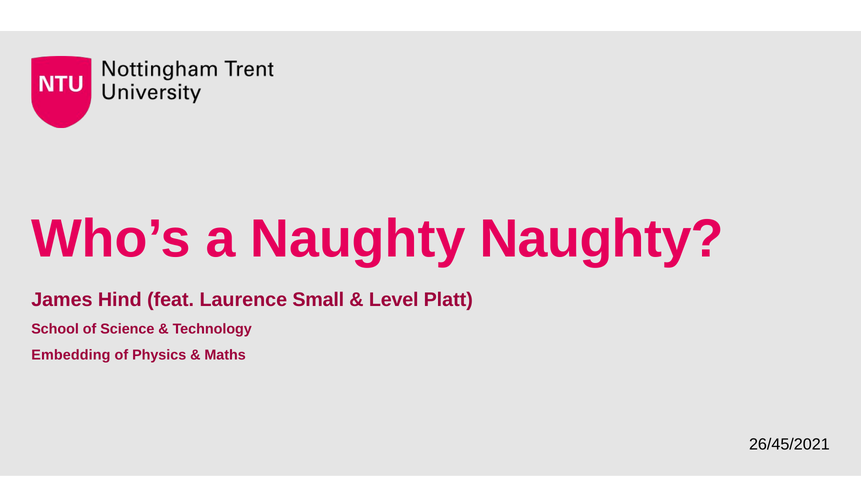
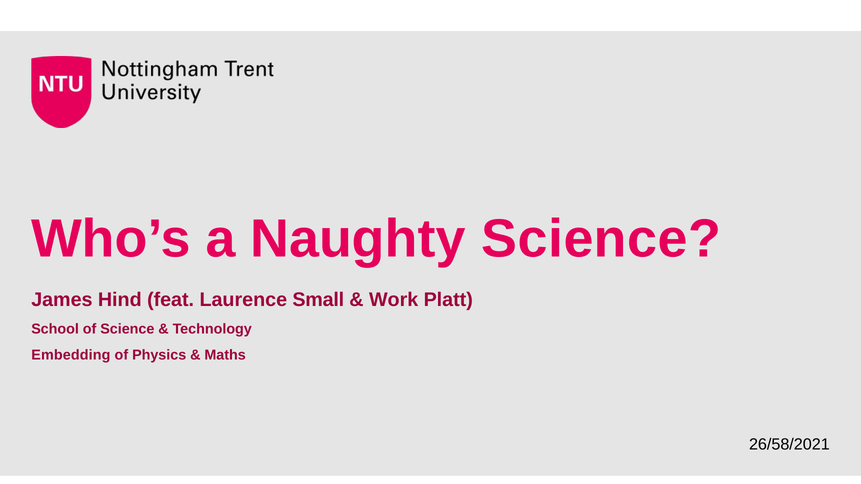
Naughty Naughty: Naughty -> Science (601, 239)
Level: Level -> Work (394, 300)
26/45/2021: 26/45/2021 -> 26/58/2021 (789, 445)
